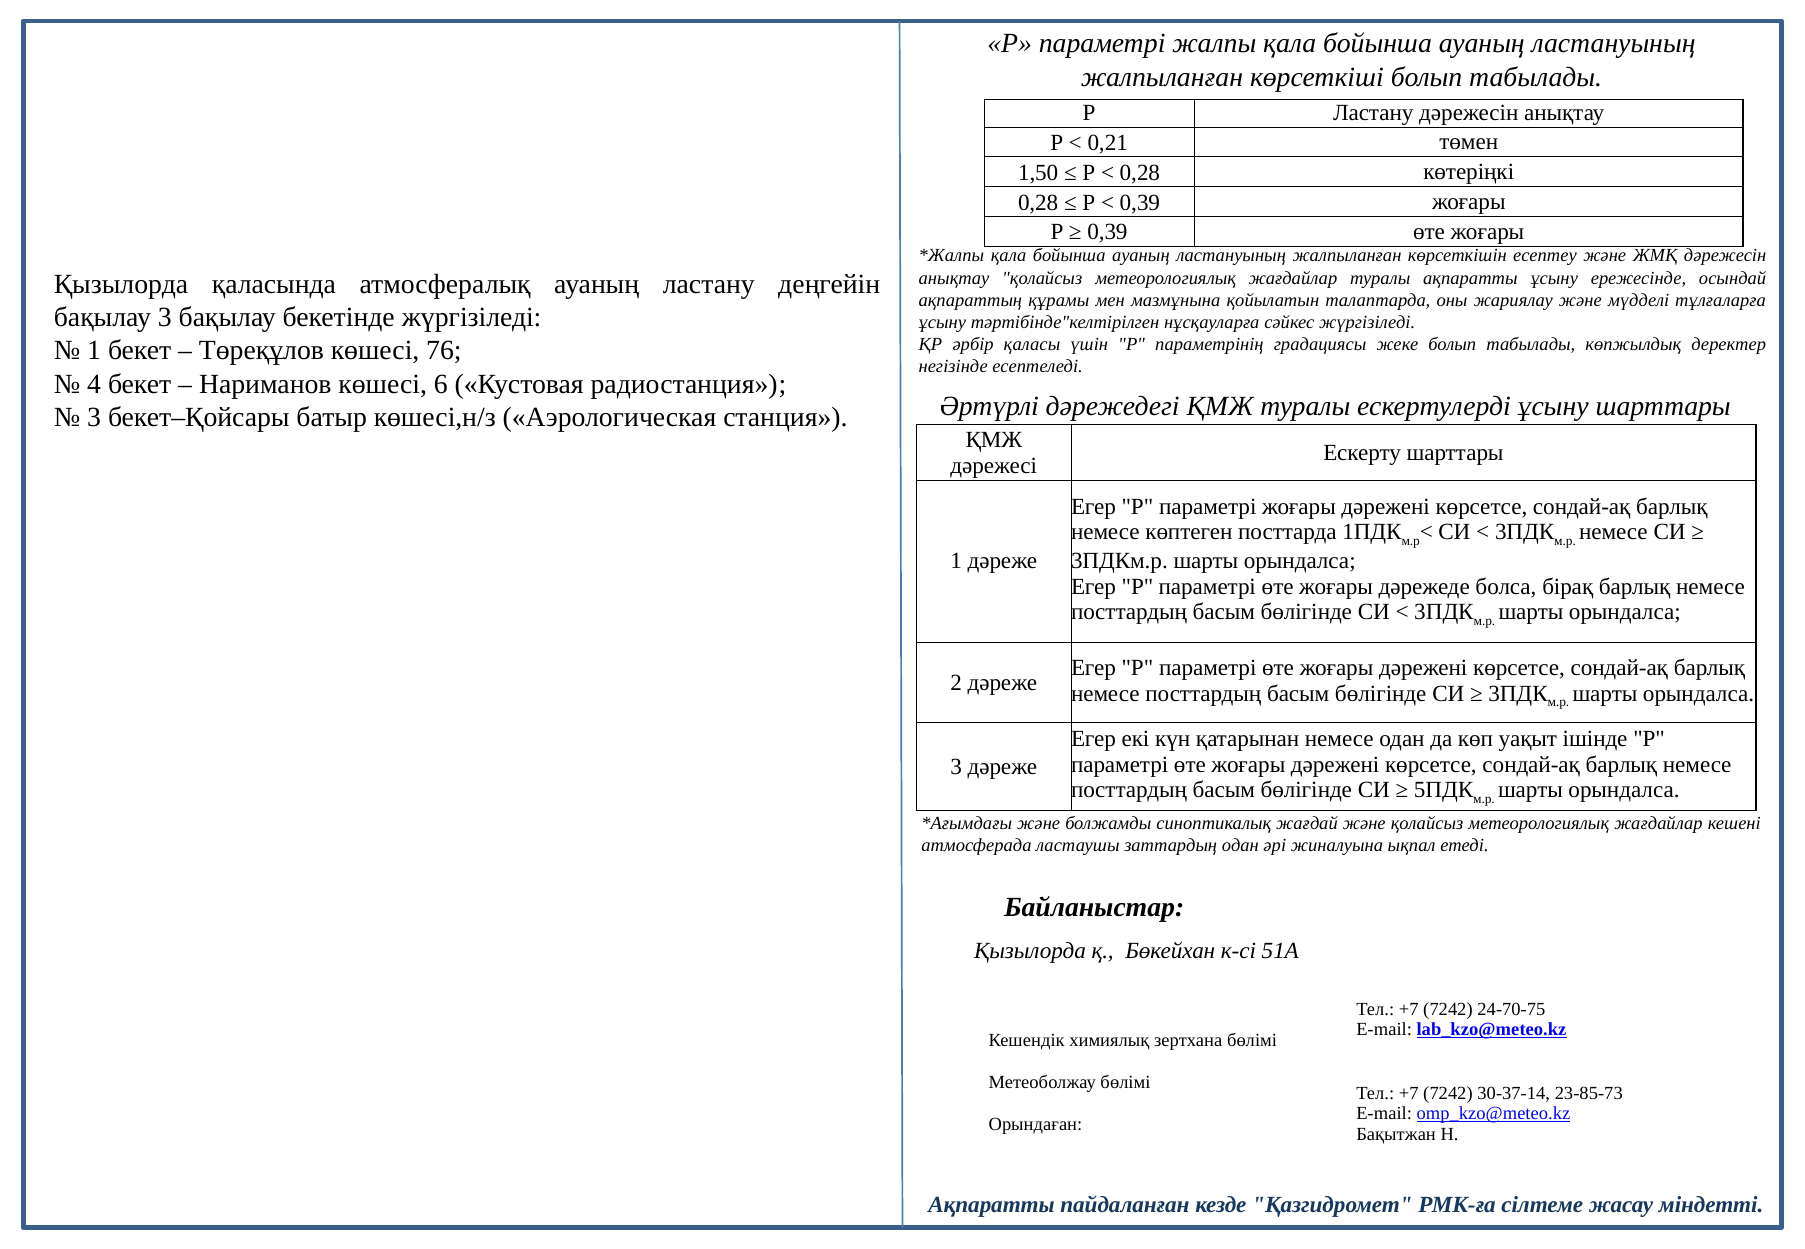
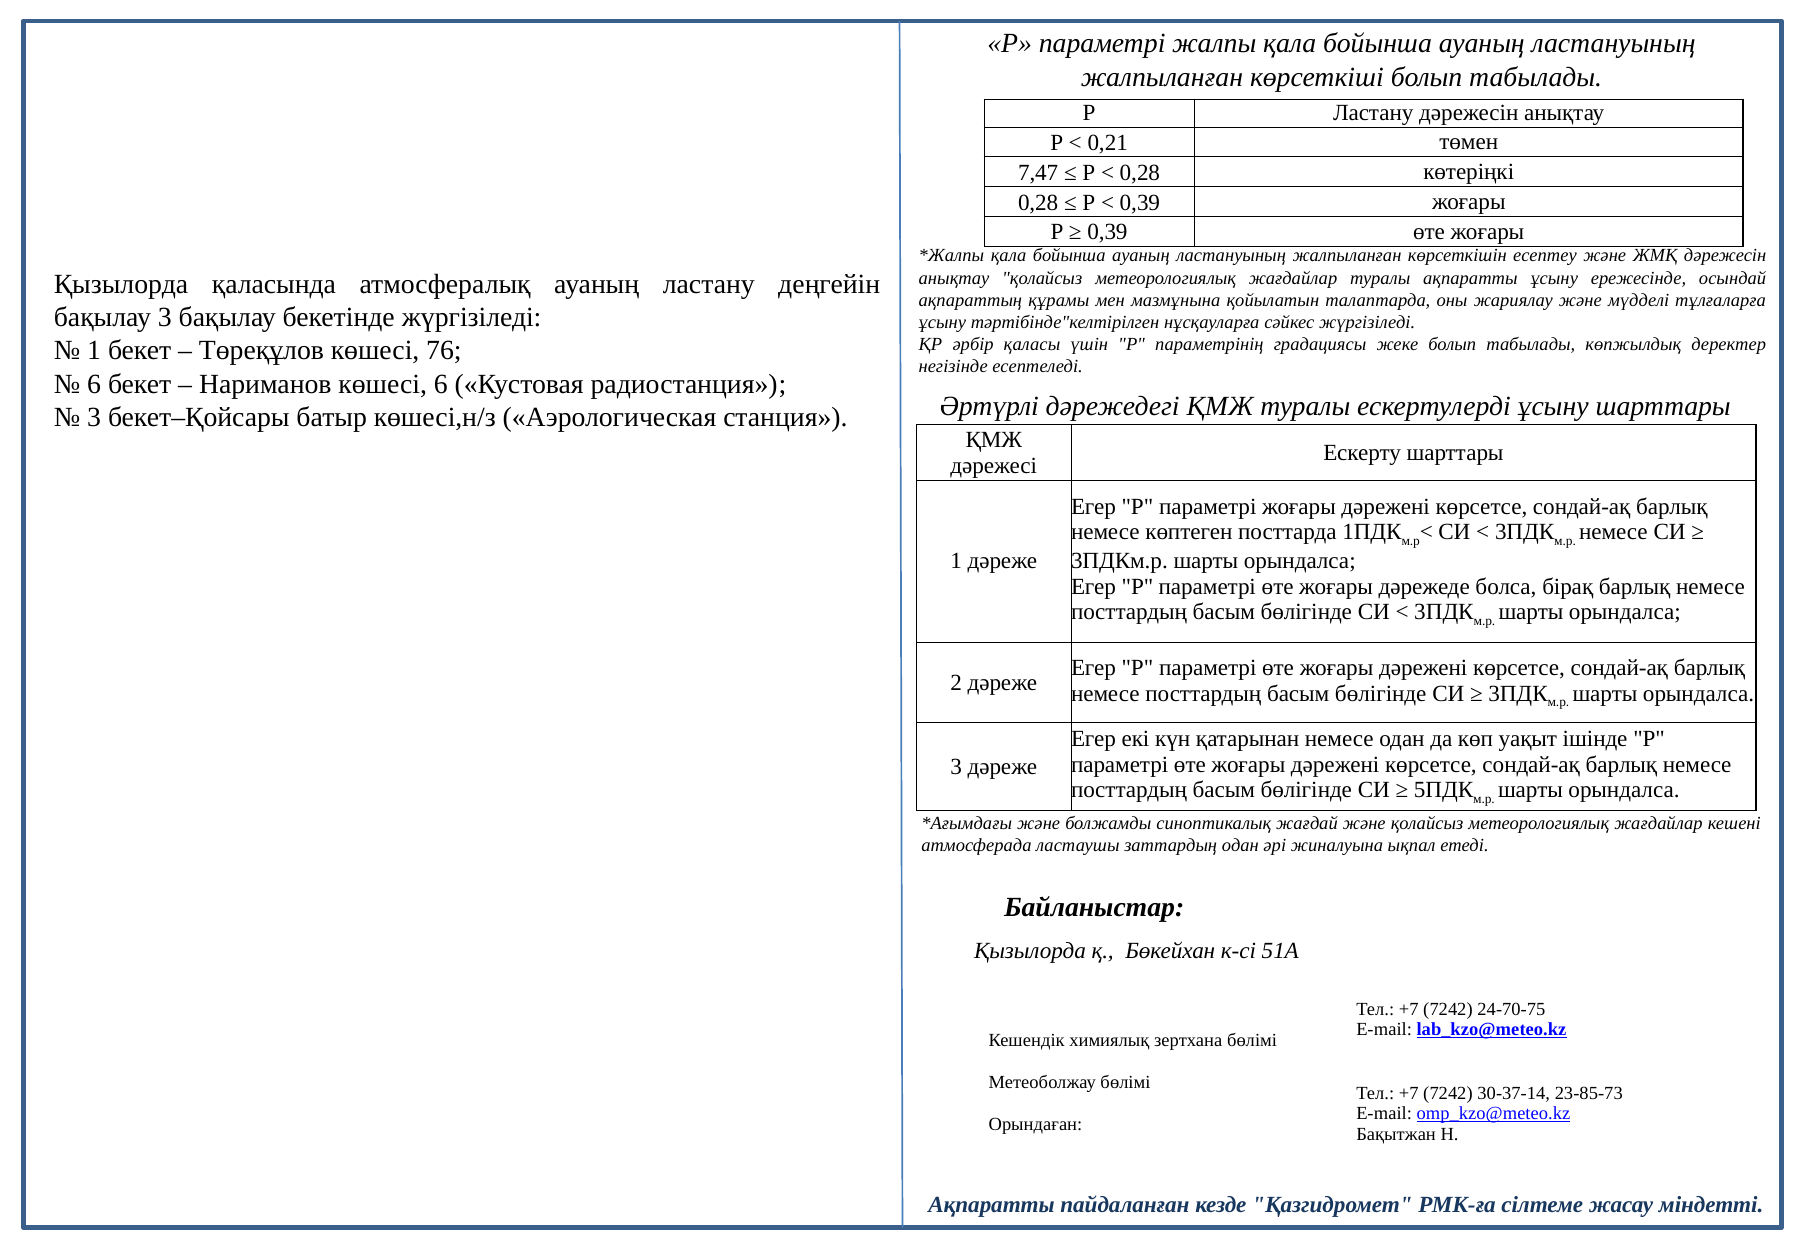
1,50: 1,50 -> 7,47 (1038, 173)
4: 4 -> 6 (94, 384)
